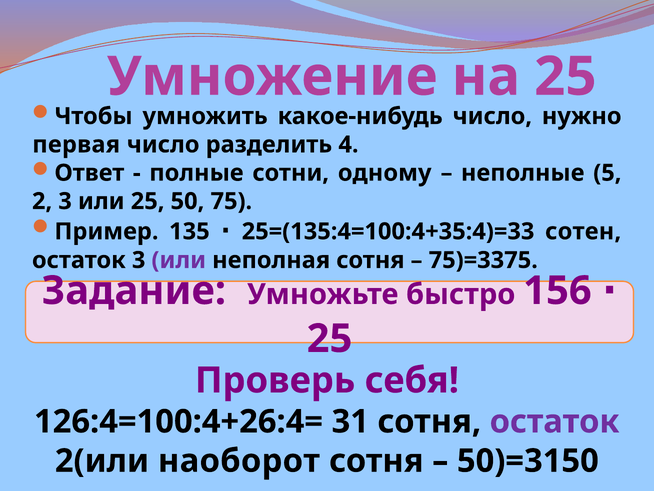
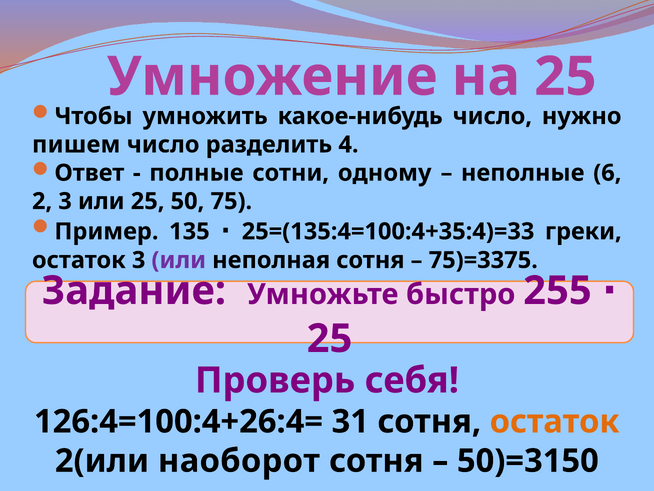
первая: первая -> пишем (76, 144)
5: 5 -> 6 (607, 173)
сотен: сотен -> греки (583, 231)
156: 156 -> 255 (557, 290)
остаток colour: purple -> orange (555, 421)
